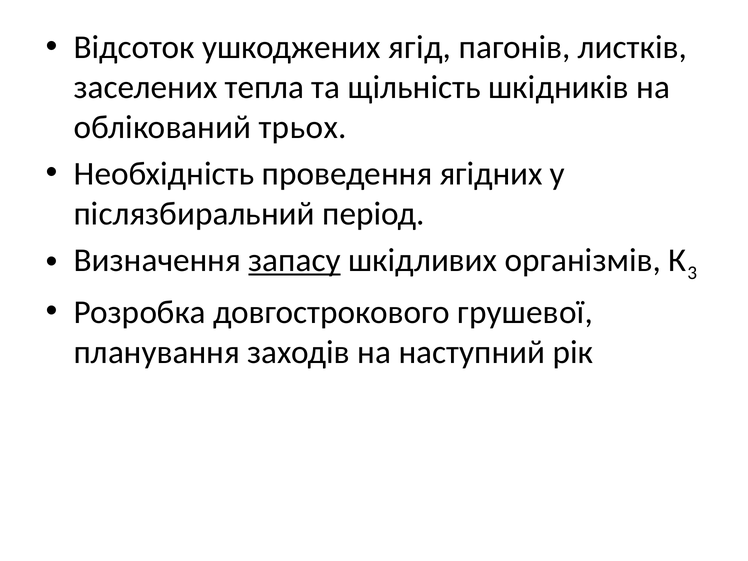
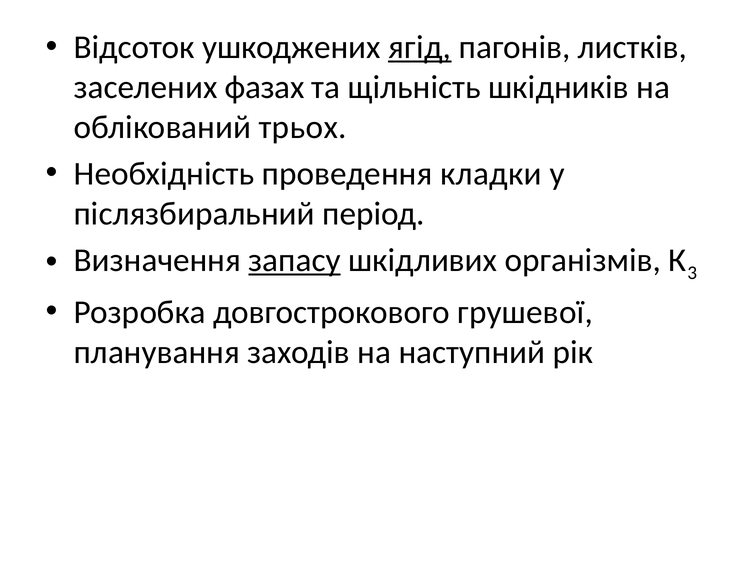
ягід underline: none -> present (420, 47)
тепла: тепла -> фазах (265, 87)
ягідних: ягідних -> кладки (491, 174)
